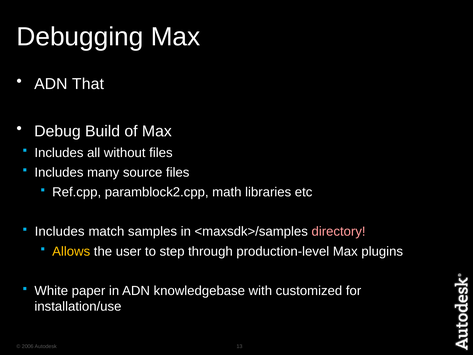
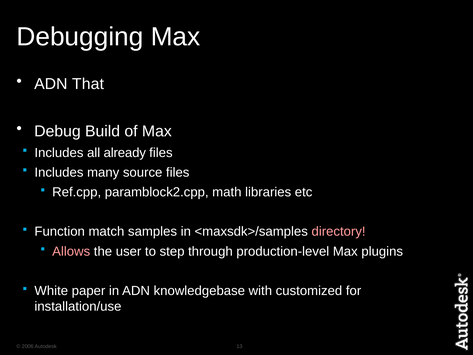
without: without -> already (125, 153)
Includes: Includes -> Function (60, 231)
Allows colour: yellow -> pink (71, 251)
